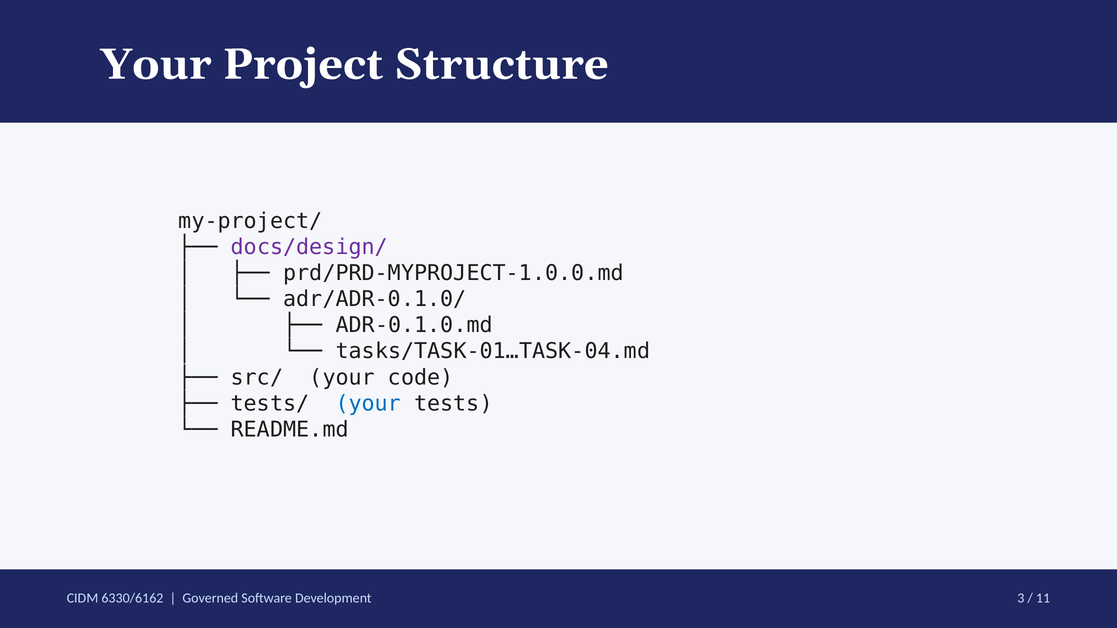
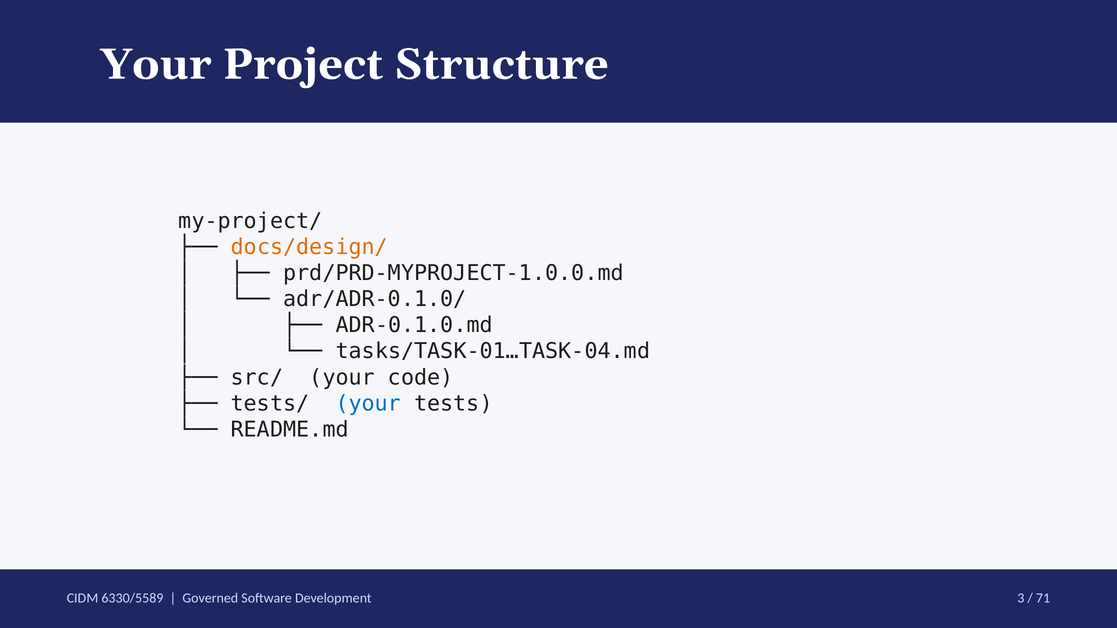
docs/design/ colour: purple -> orange (309, 247)
6330/6162: 6330/6162 -> 6330/5589 (132, 599)
11: 11 -> 71 (1043, 599)
